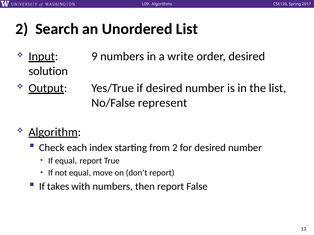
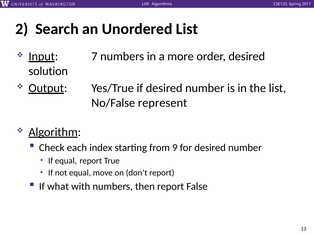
9: 9 -> 7 (94, 57)
write: write -> more (181, 57)
from 2: 2 -> 9 (175, 148)
takes: takes -> what (58, 187)
